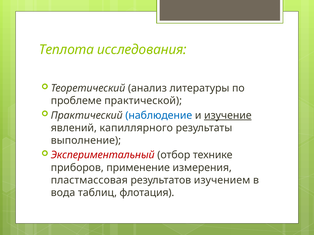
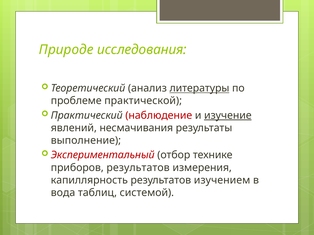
Теплота: Теплота -> Природе (66, 50)
литературы underline: none -> present (199, 88)
наблюдение colour: blue -> red (159, 116)
капиллярного: капиллярного -> несмачивания (136, 128)
приборов применение: применение -> результатов (138, 168)
пластмассовая: пластмассовая -> капиллярность (89, 180)
флотация: флотация -> системой (147, 193)
